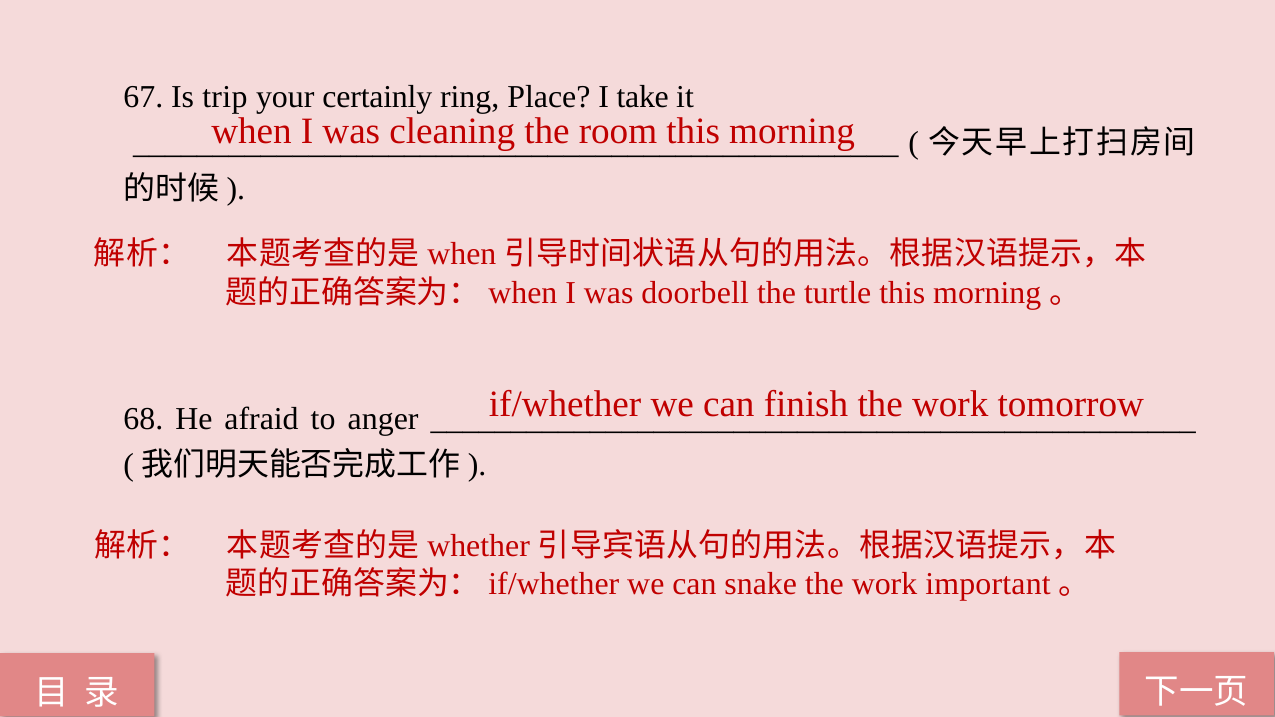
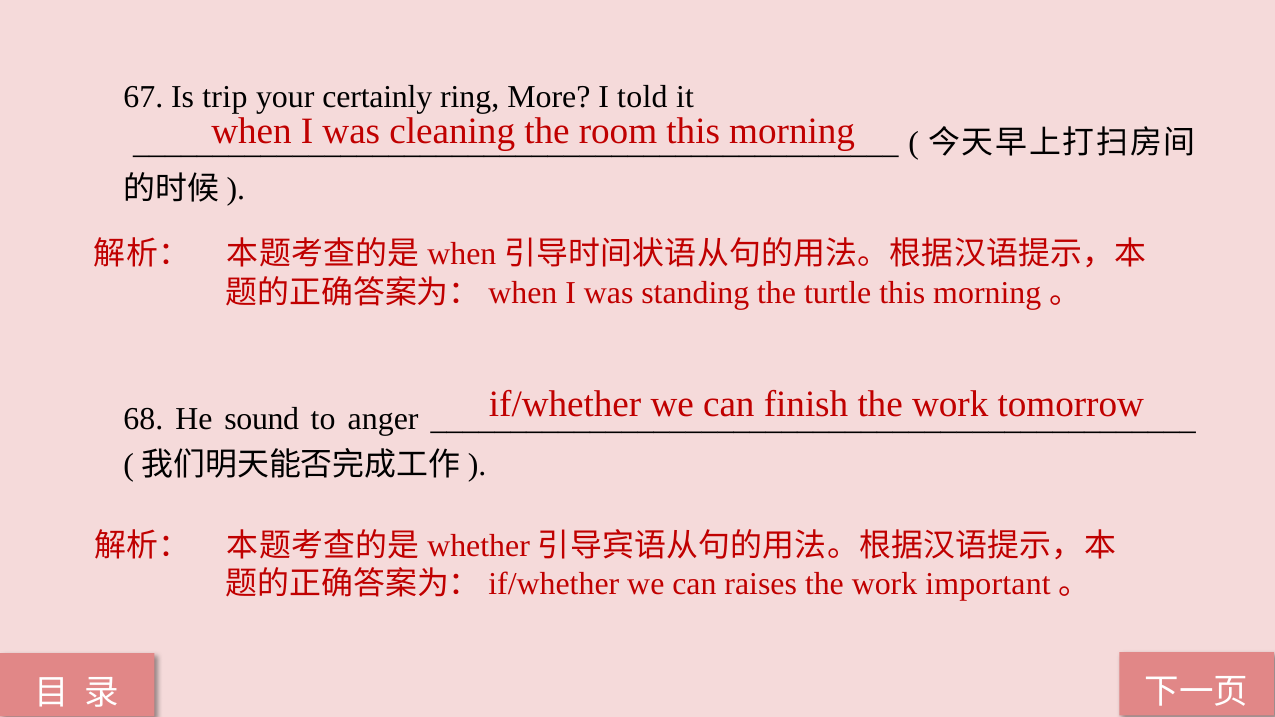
Place: Place -> More (549, 97)
take: take -> told (642, 97)
doorbell: doorbell -> standing (695, 293)
afraid: afraid -> sound (262, 419)
snake: snake -> raises (761, 584)
